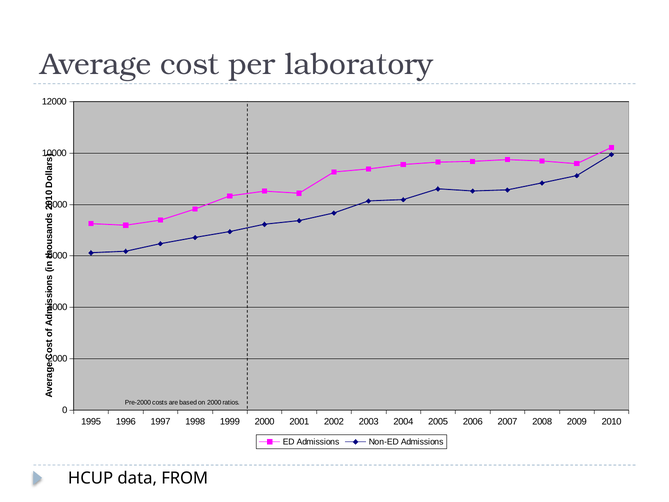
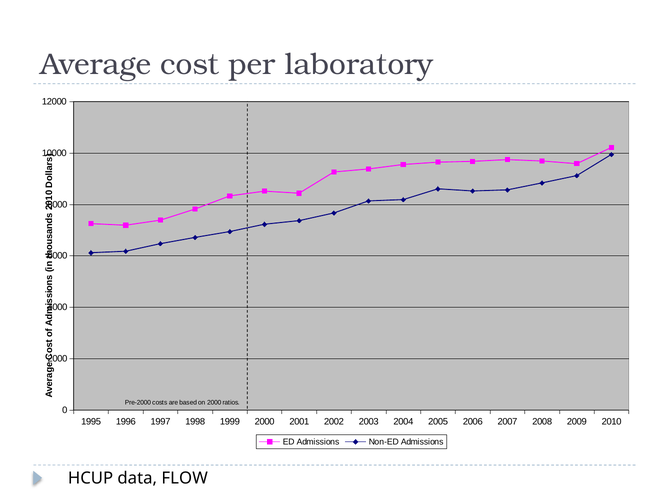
FROM: FROM -> FLOW (185, 478)
